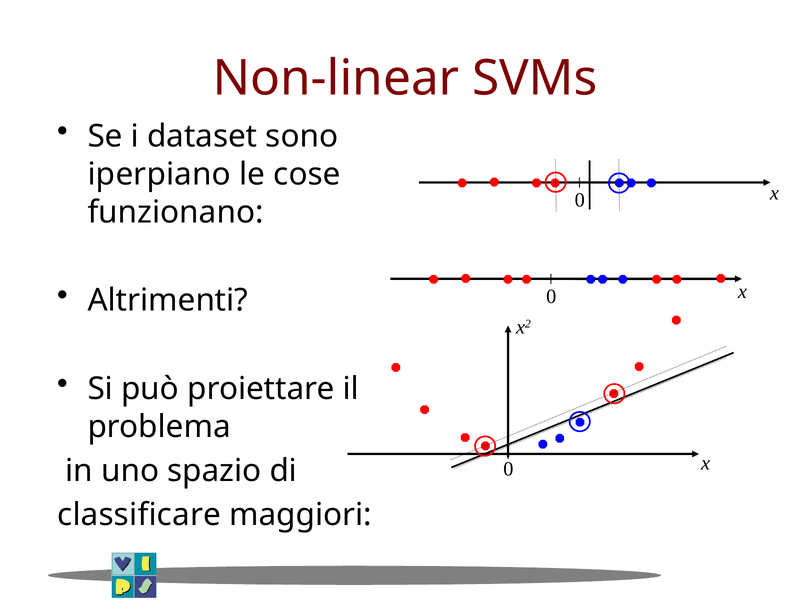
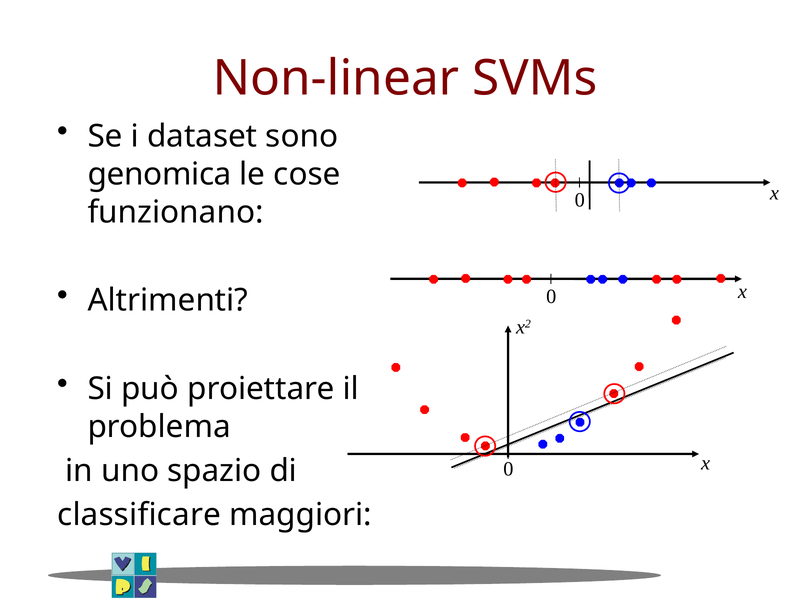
iperpiano: iperpiano -> genomica (160, 174)
